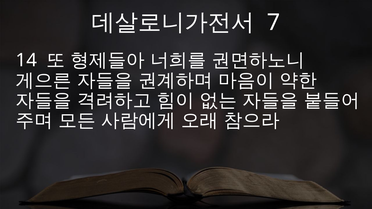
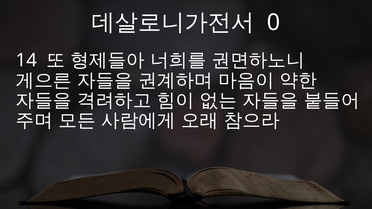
7: 7 -> 0 (274, 22)
